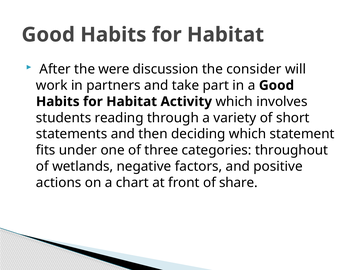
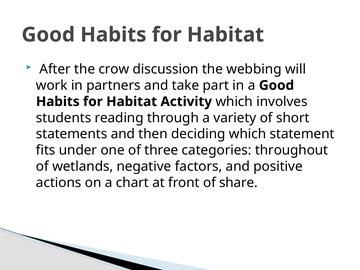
were: were -> crow (114, 69)
consider: consider -> webbing (254, 69)
